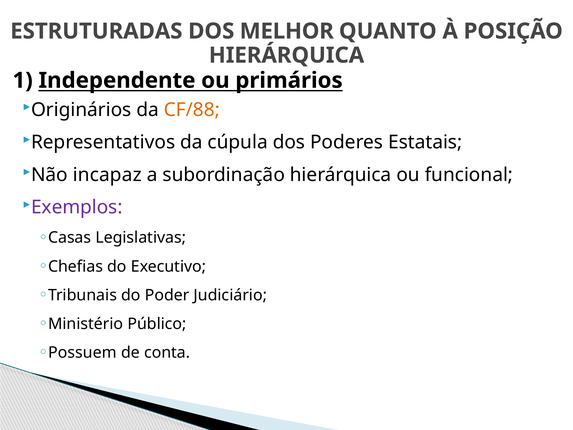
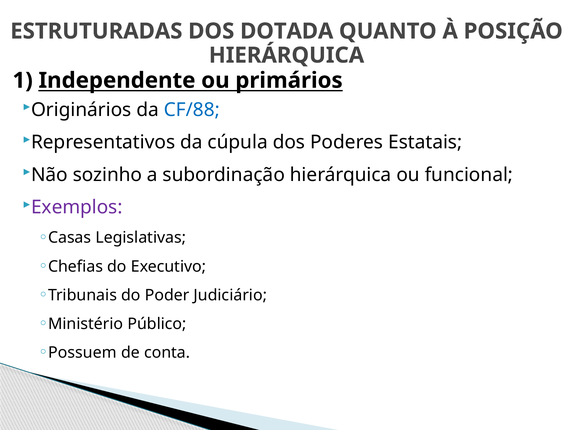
MELHOR: MELHOR -> DOTADA (287, 31)
CF/88 colour: orange -> blue (192, 110)
incapaz: incapaz -> sozinho (107, 175)
